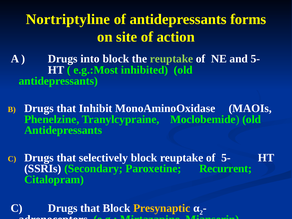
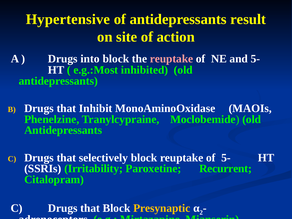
Nortriptyline: Nortriptyline -> Hypertensive (68, 19)
forms: forms -> result (248, 19)
reuptake colour: light green -> pink (172, 59)
Secondary: Secondary -> Irritability (94, 169)
